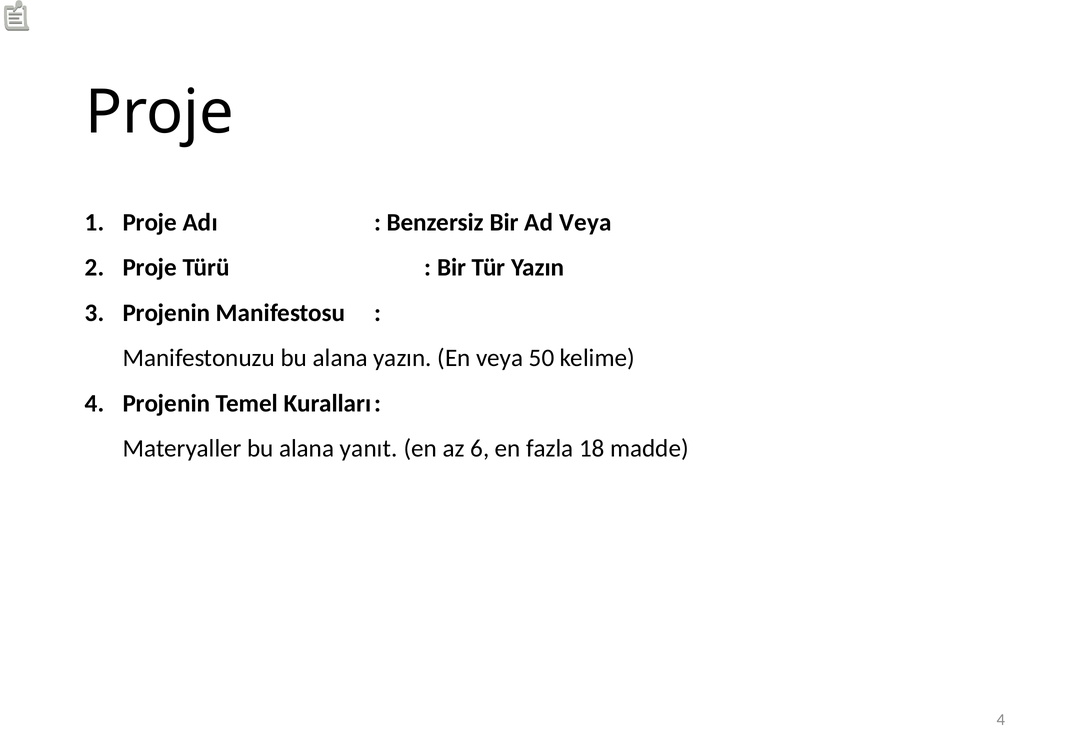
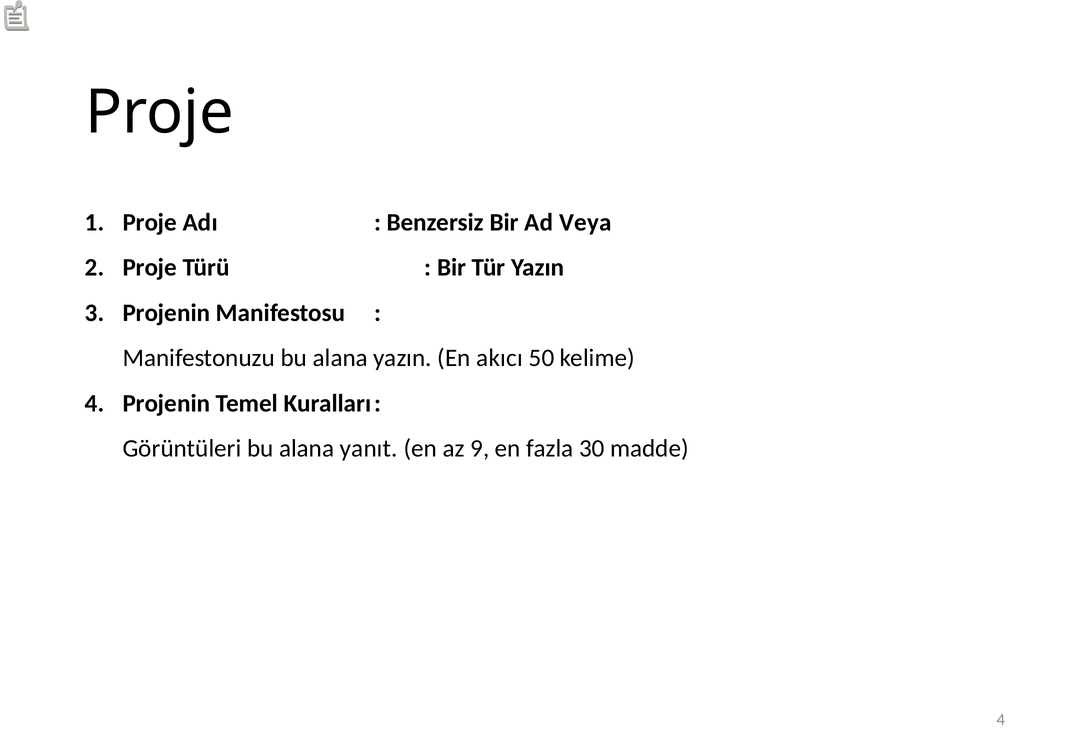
En veya: veya -> akıcı (500, 358)
Materyaller: Materyaller -> Görüntüleri (182, 449)
6: 6 -> 9 (480, 449)
18: 18 -> 30 (592, 449)
